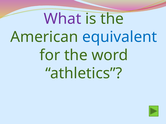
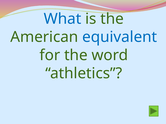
What colour: purple -> blue (62, 19)
